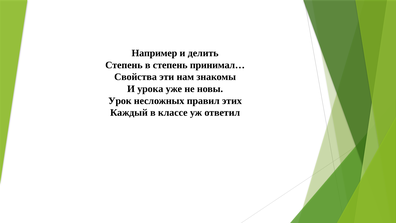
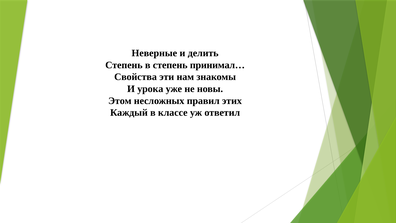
Например: Например -> Неверные (154, 53)
Урок: Урок -> Этом (120, 101)
